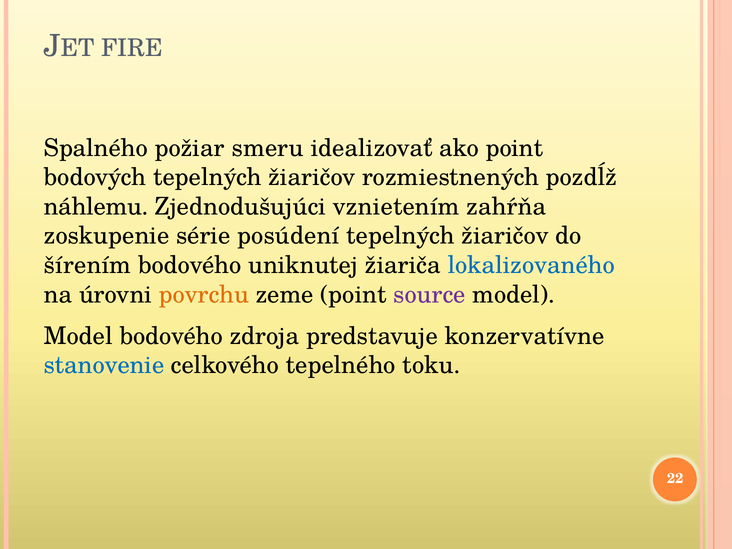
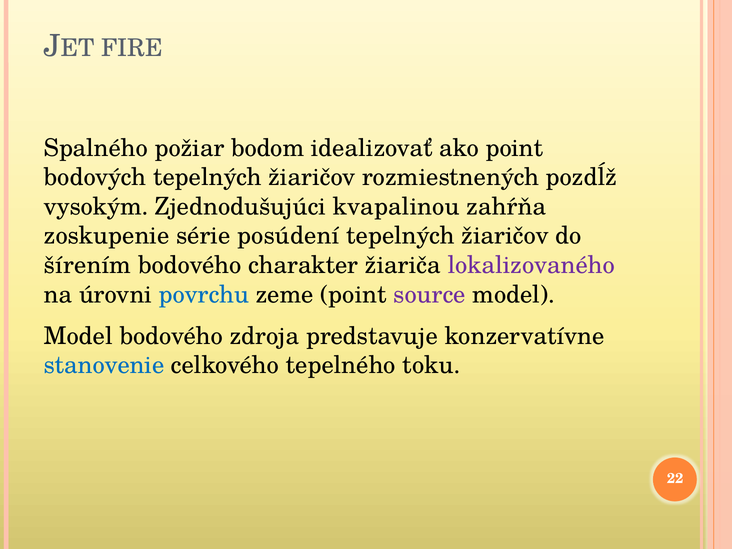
smeru: smeru -> bodom (268, 148)
náhlemu: náhlemu -> vysokým (96, 207)
vznietením: vznietením -> kvapalinou (396, 207)
uniknutej: uniknutej -> charakter (303, 265)
lokalizovaného colour: blue -> purple (531, 265)
povrchu colour: orange -> blue (204, 294)
